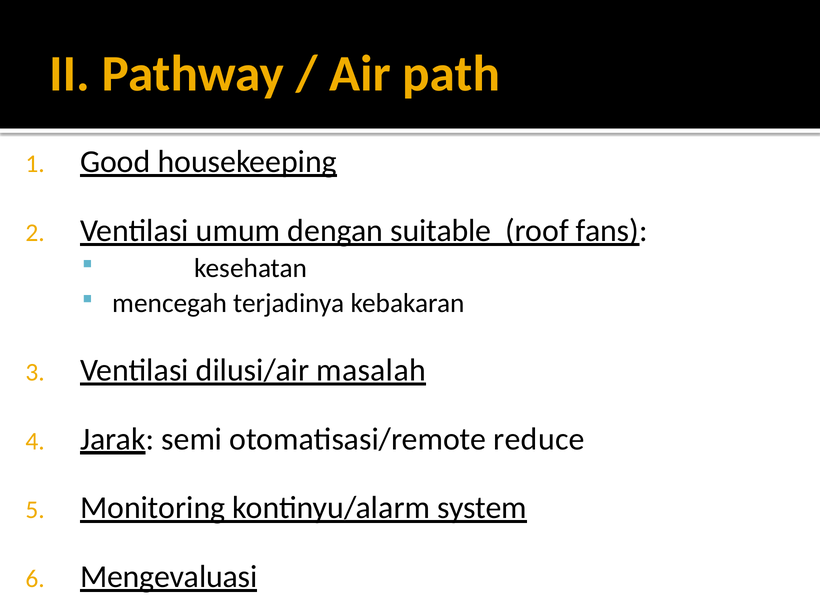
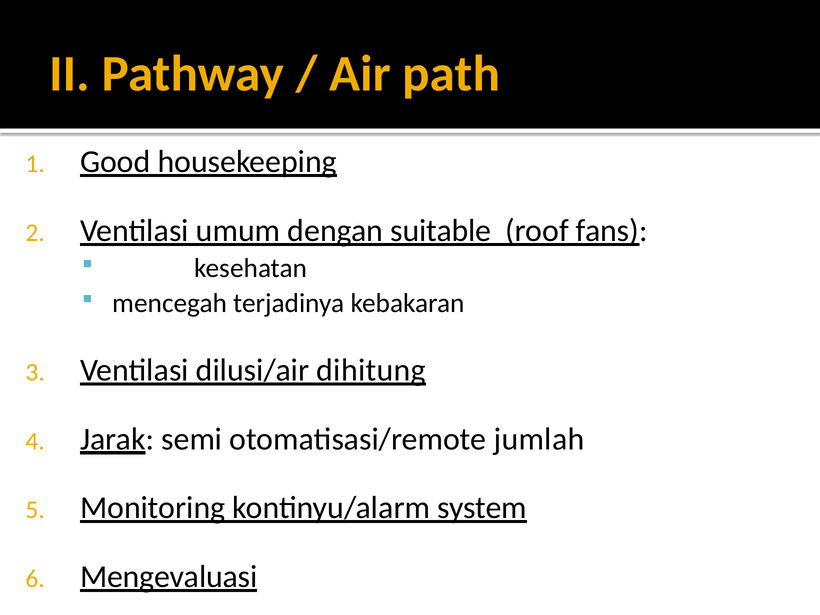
masalah: masalah -> dihitung (371, 370)
reduce: reduce -> jumlah (539, 439)
